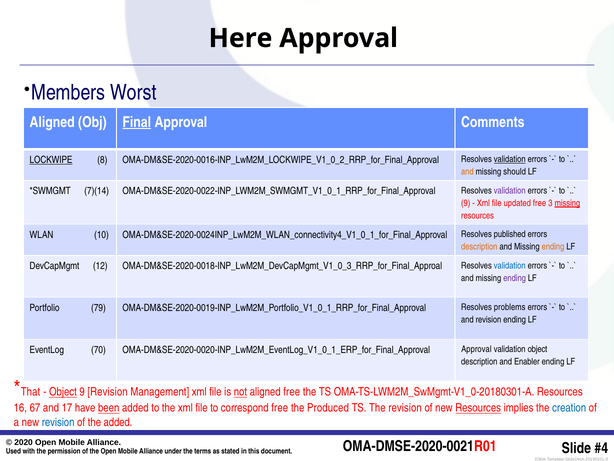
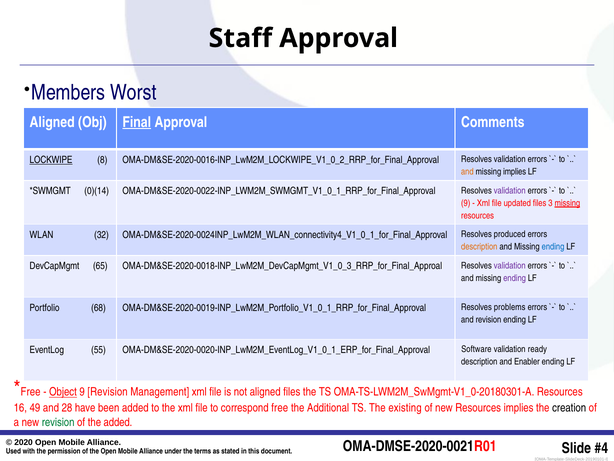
Here: Here -> Staff (240, 38)
validation underline: present -> none (510, 159)
missing should: should -> implies (515, 172)
7)(14: 7)(14 -> 0)(14 (97, 191)
updated free: free -> files (540, 203)
10: 10 -> 32 (101, 235)
published: published -> produced (510, 234)
ending colour: orange -> blue (553, 247)
12: 12 -> 65 (100, 266)
validation colour: blue -> purple (510, 265)
79: 79 -> 68 (98, 308)
70: 70 -> 55 (98, 349)
Approval: Approval -> Software (476, 349)
validation object: object -> ready (537, 349)
That: That -> Free (31, 392)
not underline: present -> none (240, 392)
aligned free: free -> files (292, 392)
67: 67 -> 49 (35, 408)
17: 17 -> 28 (67, 408)
been underline: present -> none (109, 408)
Produced: Produced -> Additional (328, 408)
The revision: revision -> existing (405, 408)
Resources underline: present -> none (478, 408)
creation colour: blue -> black (569, 408)
revision colour: blue -> green (58, 422)
